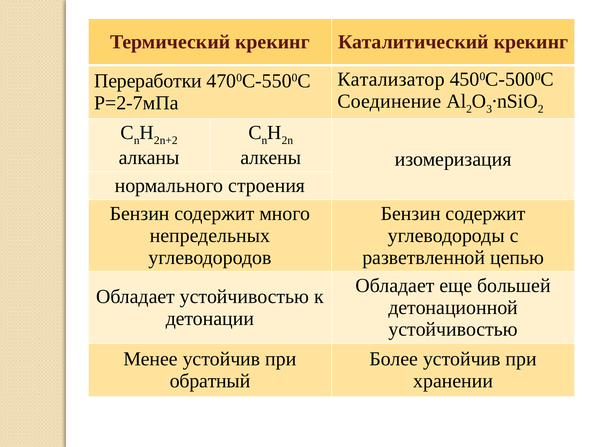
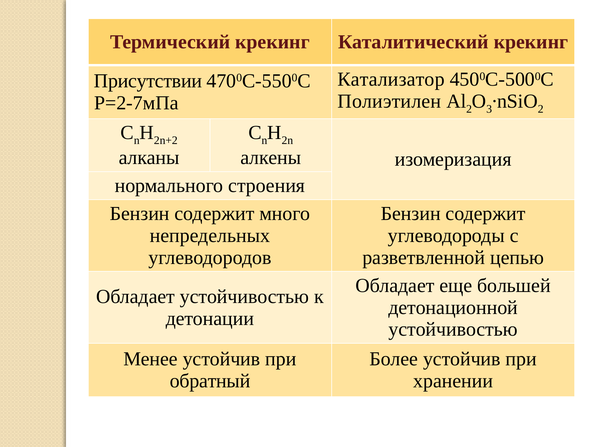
Переработки: Переработки -> Присутствии (148, 81)
Соединение: Соединение -> Полиэтилен (389, 101)
